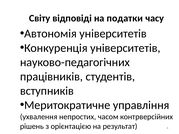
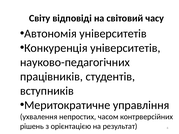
податки: податки -> світовий (125, 18)
